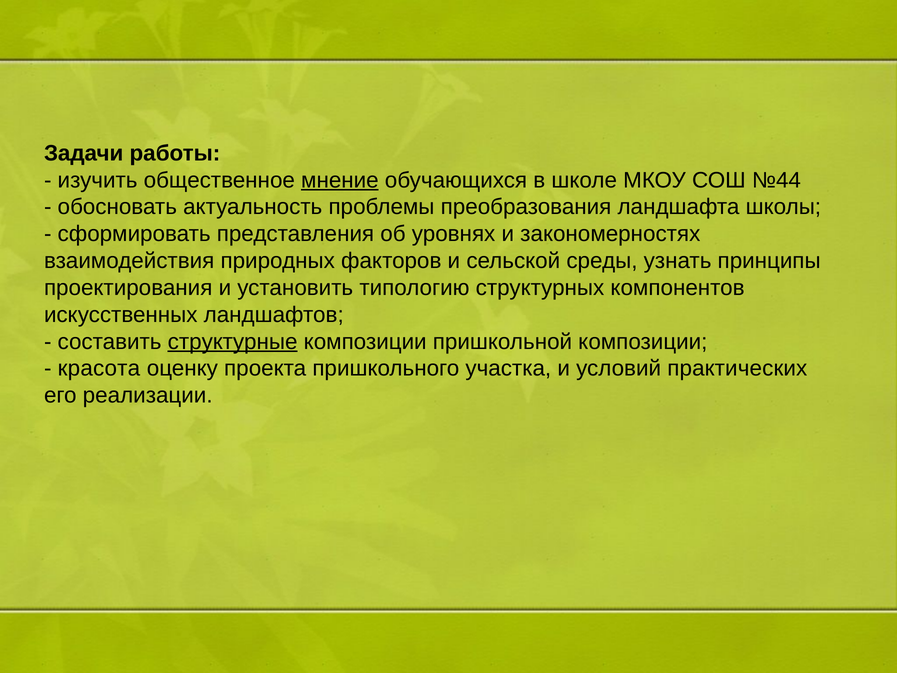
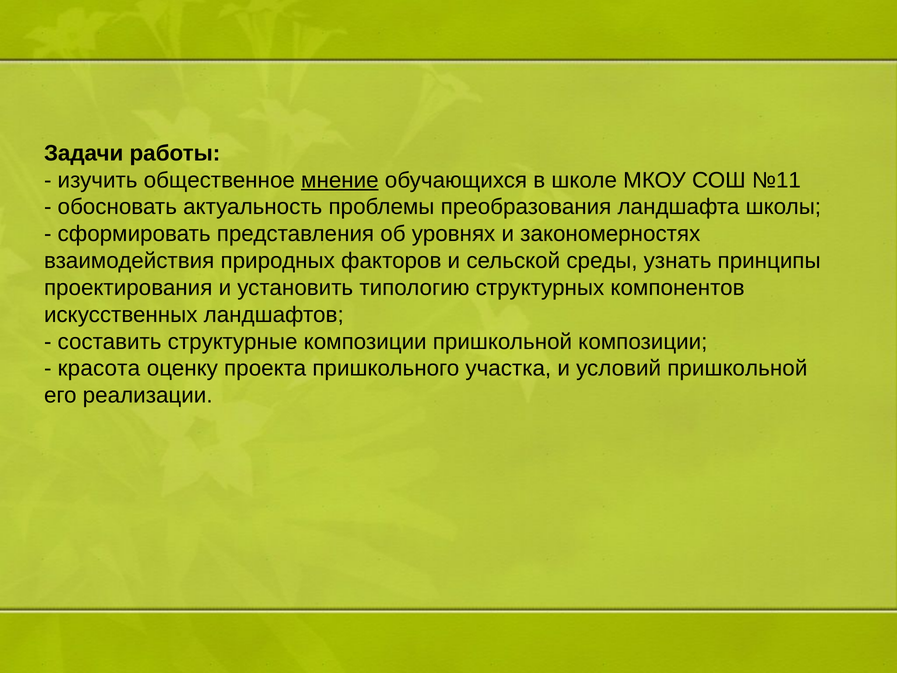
№44: №44 -> №11 (776, 180)
структурные underline: present -> none (233, 342)
условий практических: практических -> пришкольной (737, 368)
